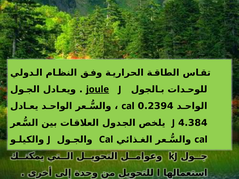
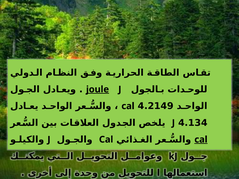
0.2394: 0.2394 -> 4.2149 (156, 106)
4.384: 4.384 -> 4.134 (193, 123)
cal underline: none -> present (201, 140)
